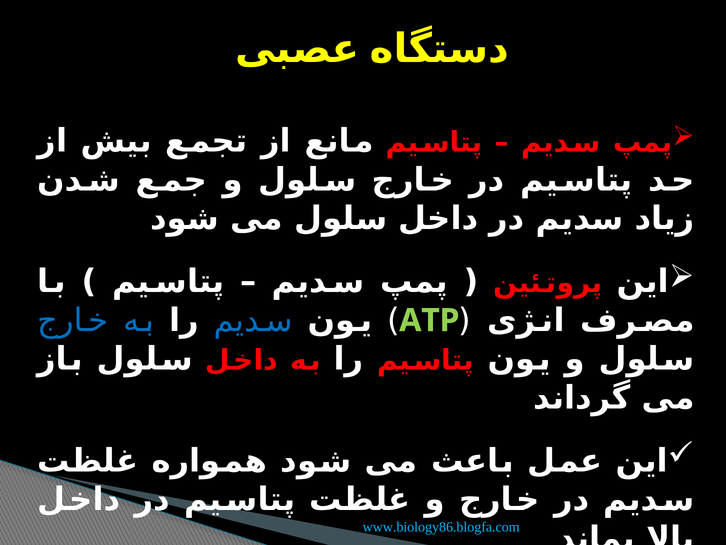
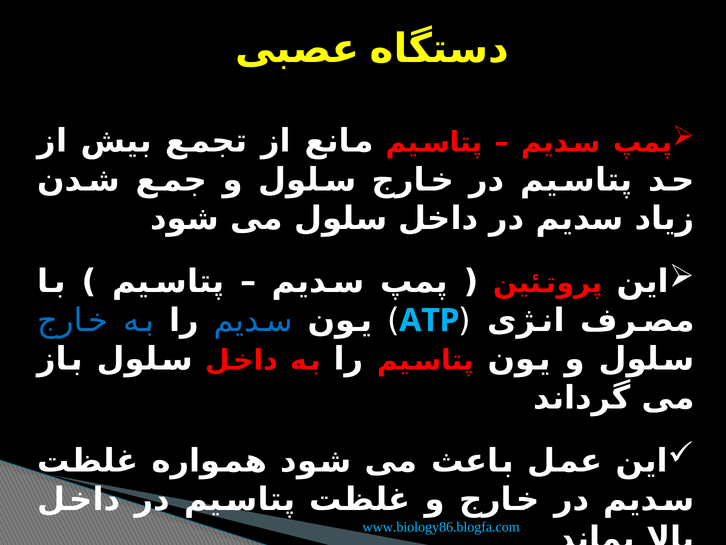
ATP colour: light green -> light blue (429, 320)
